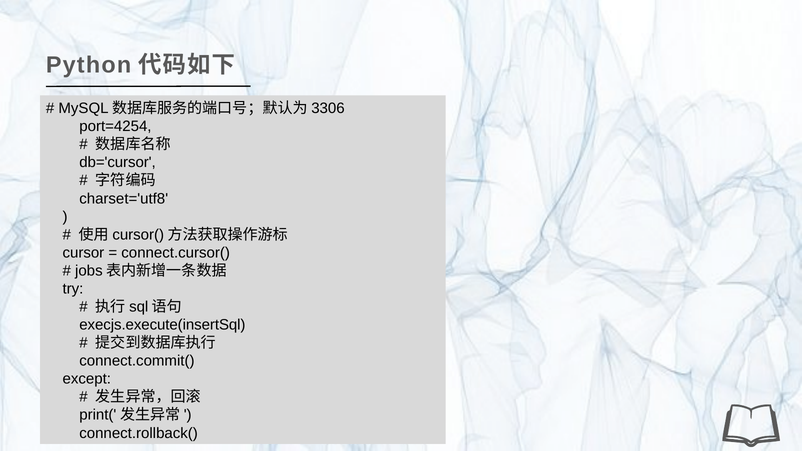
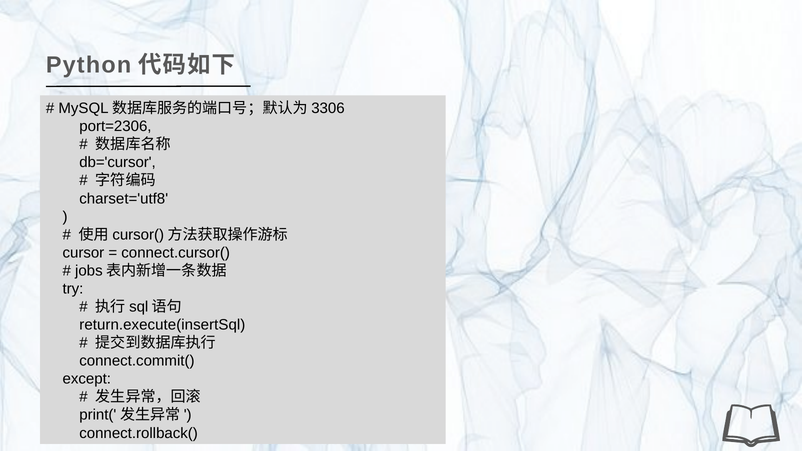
port=4254: port=4254 -> port=2306 (115, 126)
execjs.execute(insertSql: execjs.execute(insertSql -> return.execute(insertSql (162, 325)
